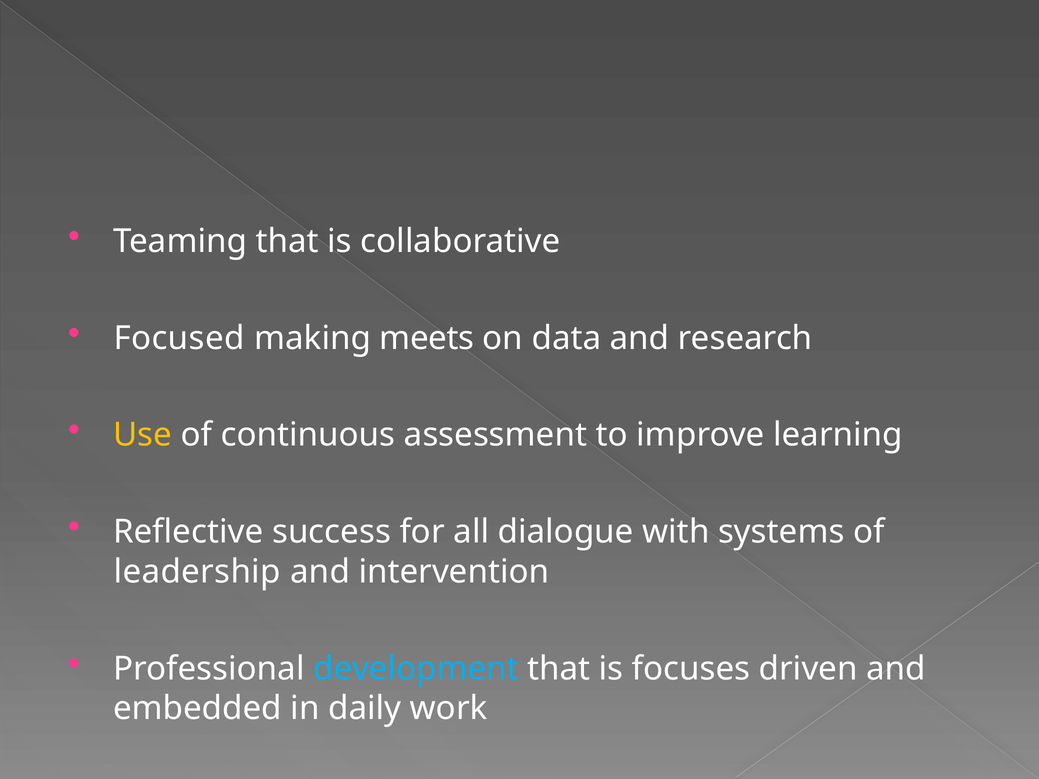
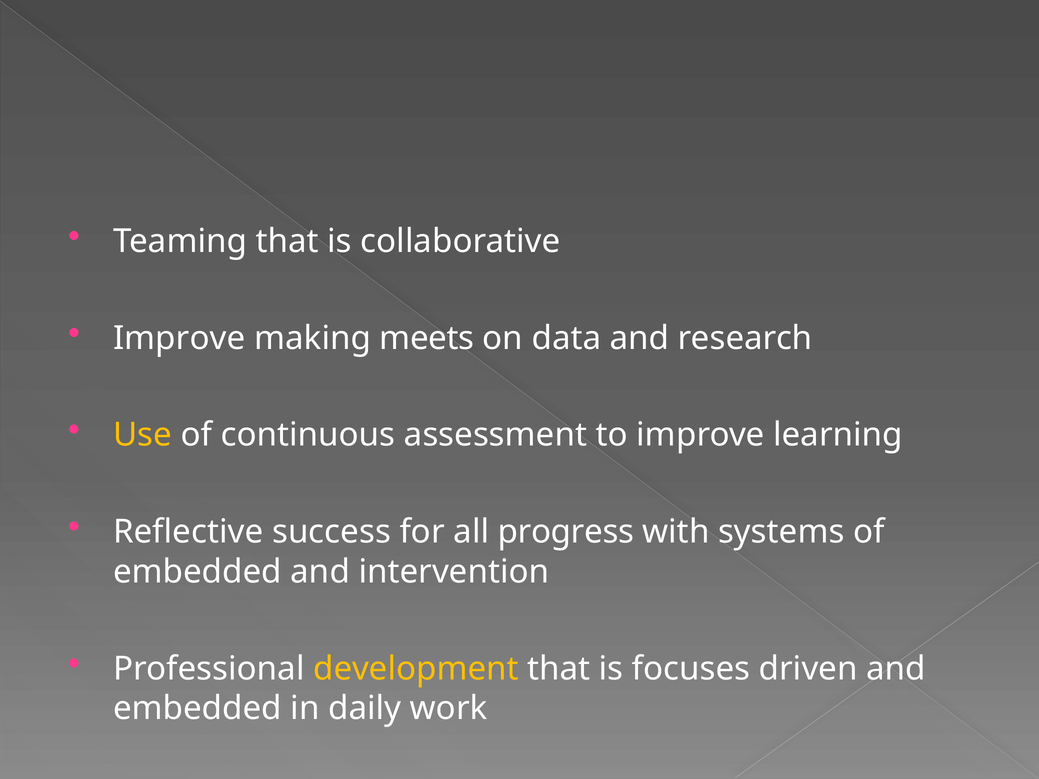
Focused: Focused -> Improve (179, 338)
dialogue: dialogue -> progress (566, 532)
leadership: leadership -> embedded (197, 572)
development colour: light blue -> yellow (416, 669)
